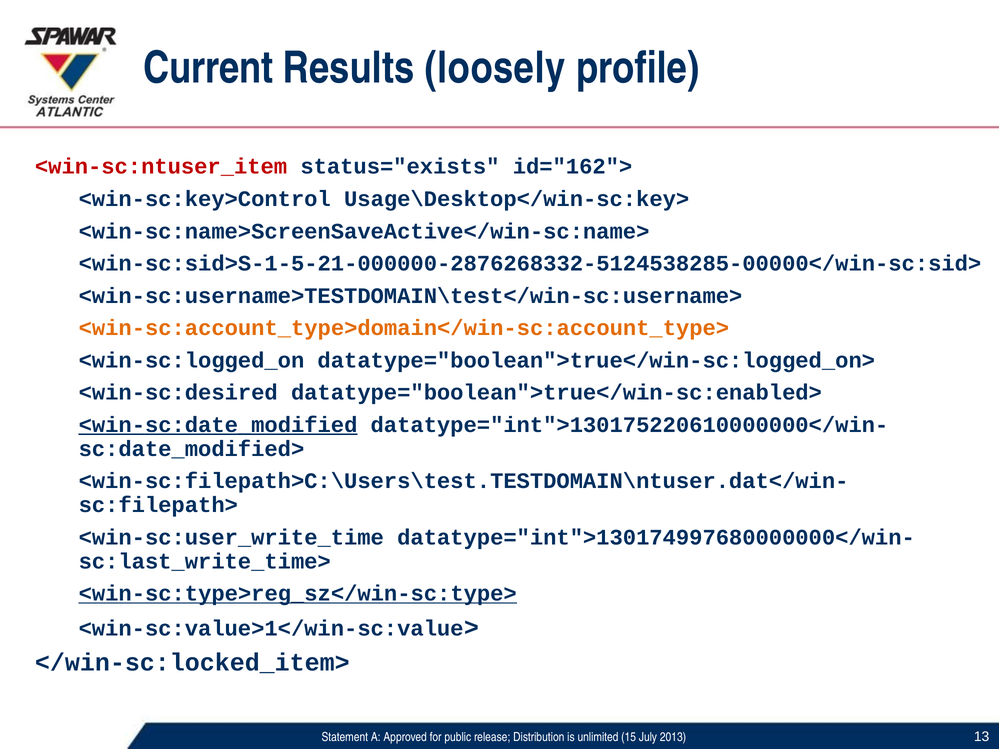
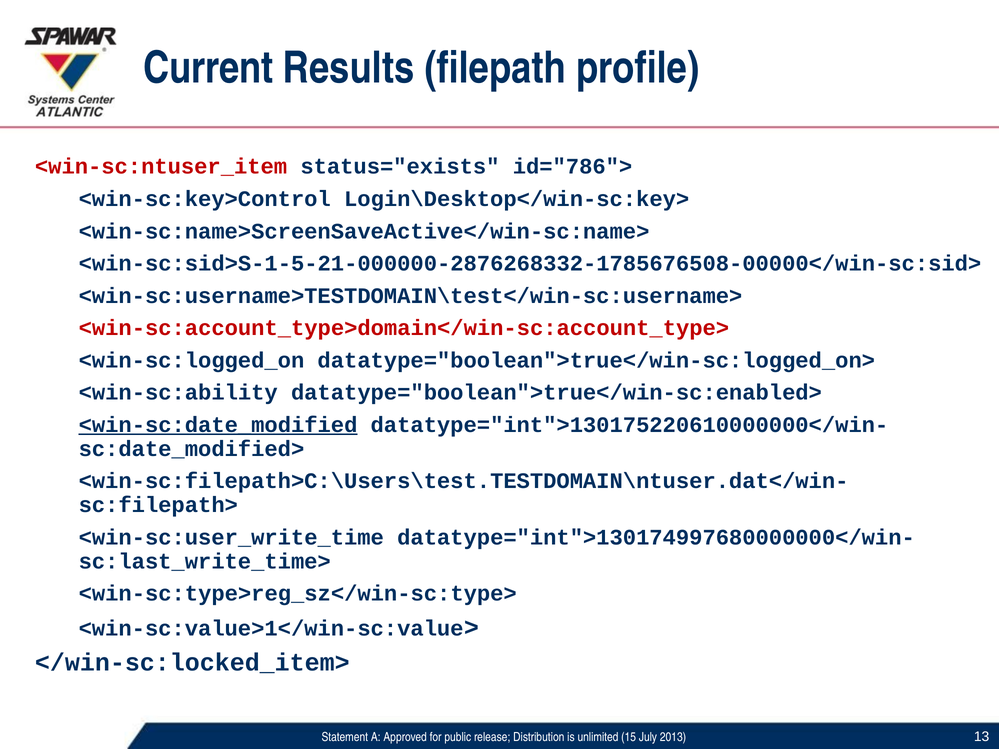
loosely: loosely -> filepath (495, 68)
id="162">: id="162"> -> id="786"> (573, 167)
Usage\Desktop</win-sc:key>: Usage\Desktop</win-sc:key> -> Login\Desktop</win-sc:key> (517, 199)
<win-sc:sid>S-1-5-21-000000-2876268332-5124538285-00000</win-sc:sid>: <win-sc:sid>S-1-5-21-000000-2876268332-5124538285-00000</win-sc:sid> -> <win-sc:sid>S-1-5-21-000000-2876268332-1785676508-00000</win-sc:sid> (530, 264)
<win-sc:account_type>domain</win-sc:account_type> colour: orange -> red (404, 328)
<win-sc:desired: <win-sc:desired -> <win-sc:ability (178, 393)
<win-sc:type>reg_sz</win-sc:type> underline: present -> none (298, 594)
